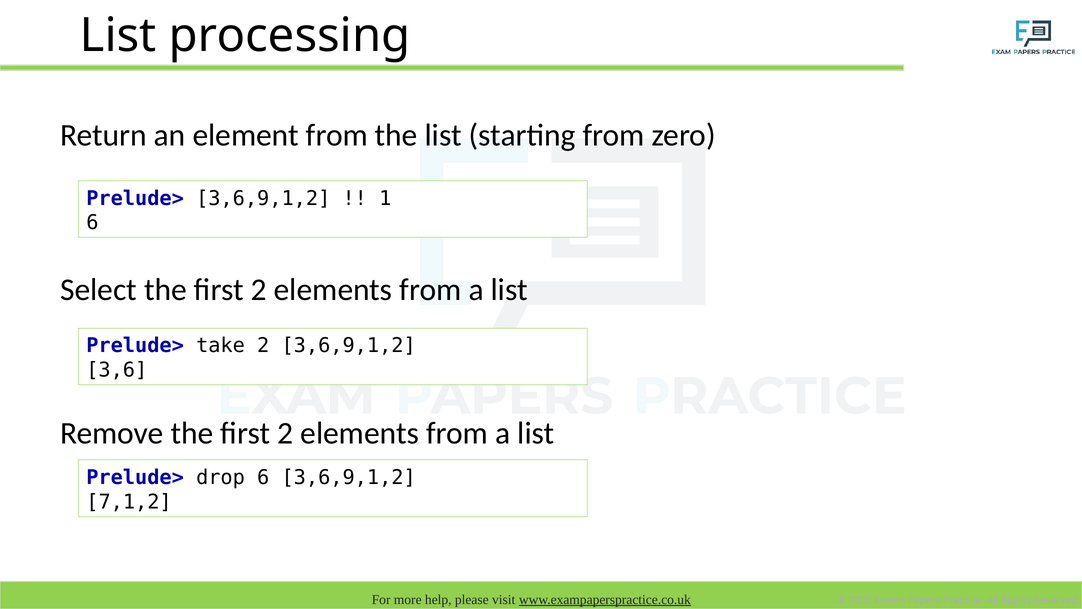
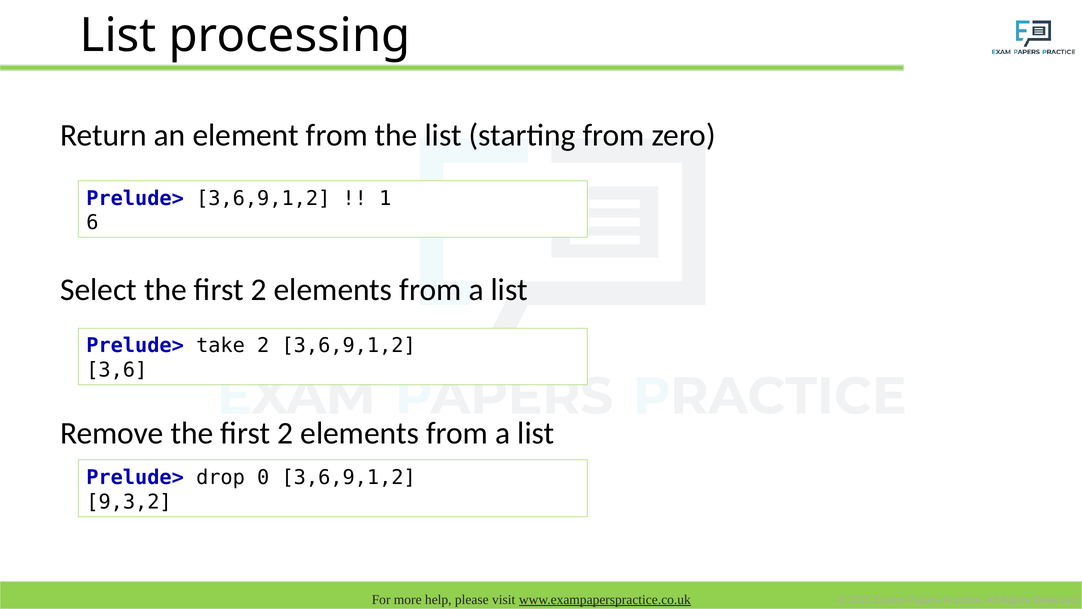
drop 6: 6 -> 0 (263, 477)
7,1,2: 7,1,2 -> 9,3,2 (129, 502)
